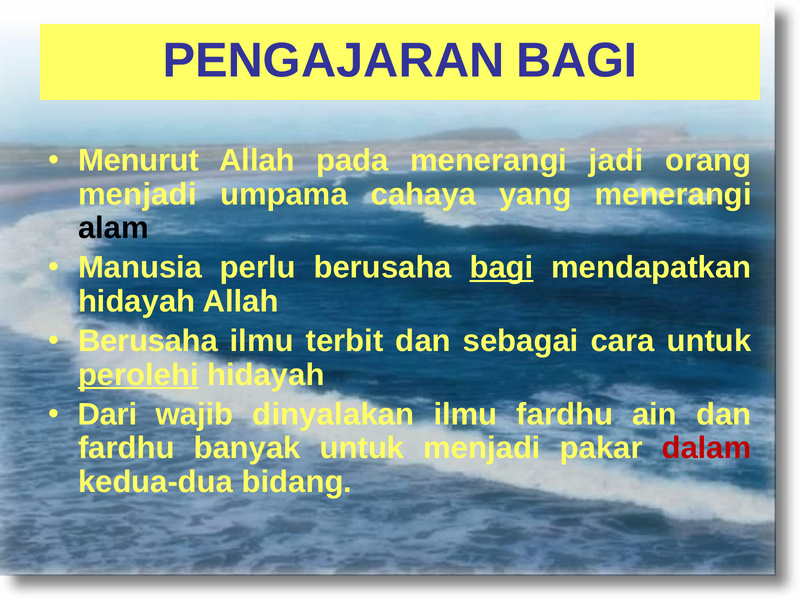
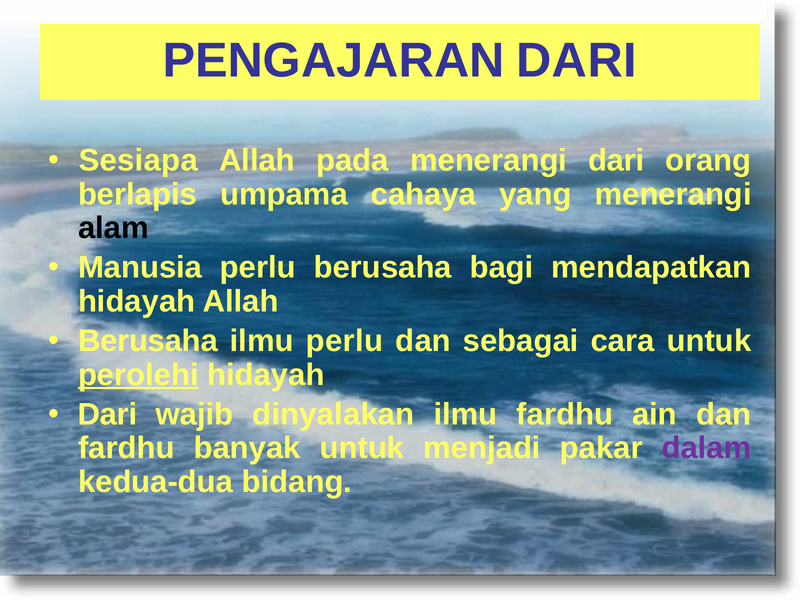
PENGAJARAN BAGI: BAGI -> DARI (576, 61)
Menurut: Menurut -> Sesiapa (138, 161)
menerangi jadi: jadi -> dari (616, 161)
menjadi: menjadi -> berlapis (138, 194)
bagi underline: present -> none (502, 268)
ilmu terbit: terbit -> perlu (344, 341)
dalam colour: red -> purple (707, 448)
